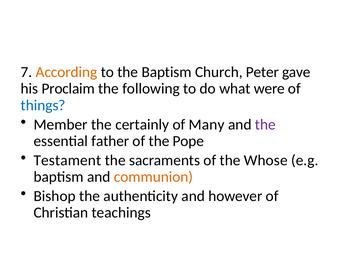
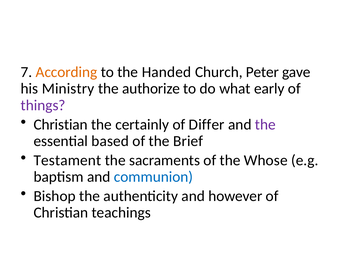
the Baptism: Baptism -> Handed (166, 72)
Proclaim: Proclaim -> Ministry (68, 89)
following: following -> authorize (151, 89)
were: were -> early (269, 89)
things colour: blue -> purple (43, 105)
Member: Member -> Christian (61, 124)
Many: Many -> Differ (207, 124)
father: father -> based (110, 141)
Pope: Pope -> Brief (188, 141)
communion colour: orange -> blue (153, 177)
